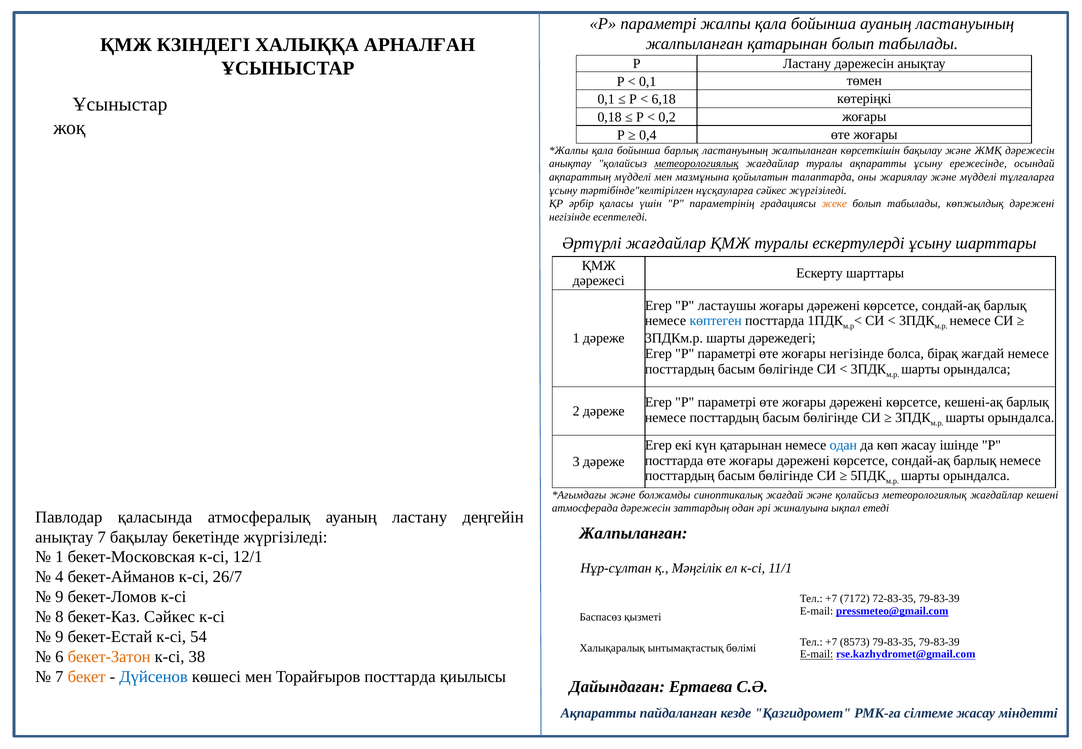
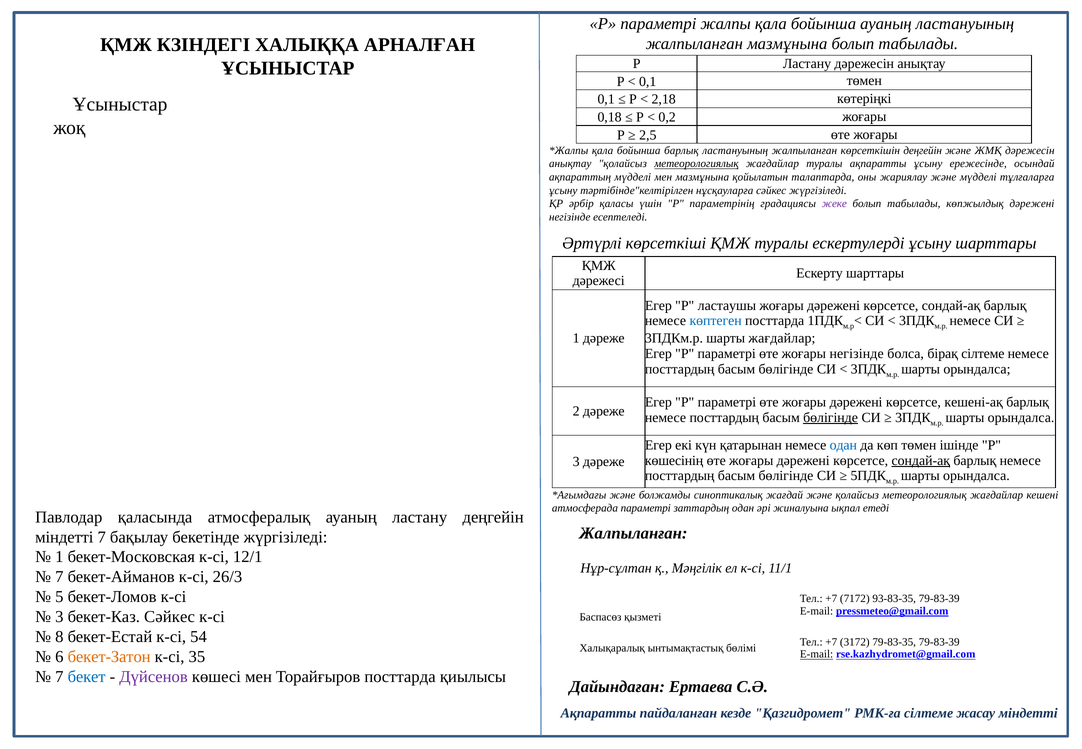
жалпыланған қатарынан: қатарынан -> мазмұнына (787, 44)
6,18: 6,18 -> 2,18 (664, 99)
0,4: 0,4 -> 2,5 (648, 135)
көрсеткішін бақылау: бақылау -> деңгейін (923, 151)
жеке colour: orange -> purple (834, 204)
Әртүрлі жағдайлар: жағдайлар -> көрсеткіші (666, 243)
шарты дәрежедегі: дәрежедегі -> жағдайлар (782, 338)
бірақ жағдай: жағдай -> сілтеме (983, 354)
бөлігінде underline: none -> present (831, 418)
көп жасау: жасау -> төмен (919, 445)
посттарда: посттарда -> көшесінің (674, 460)
сондай-ақ underline: none -> present (921, 460)
атмосферада дәрежесін: дәрежесін -> параметрі (646, 508)
анықтау: анықтау -> міндетті (64, 537)
4: 4 -> 7 (59, 577)
26/7: 26/7 -> 26/3 (227, 577)
9: 9 -> 5 (59, 597)
72-83-35: 72-83-35 -> 93-83-35 (894, 599)
8: 8 -> 3 (59, 617)
9: 9 -> 8 (59, 637)
8573: 8573 -> 3172 (855, 642)
38: 38 -> 35 (197, 657)
бекет colour: orange -> blue (87, 677)
Дүйсенов colour: blue -> purple (154, 677)
